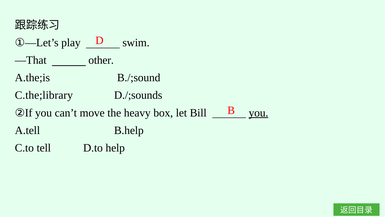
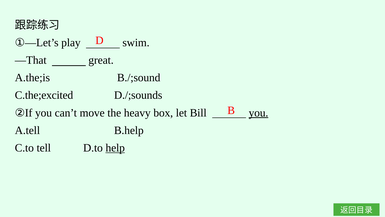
other: other -> great (101, 60)
C.the;library: C.the;library -> C.the;excited (44, 95)
help underline: none -> present (115, 148)
